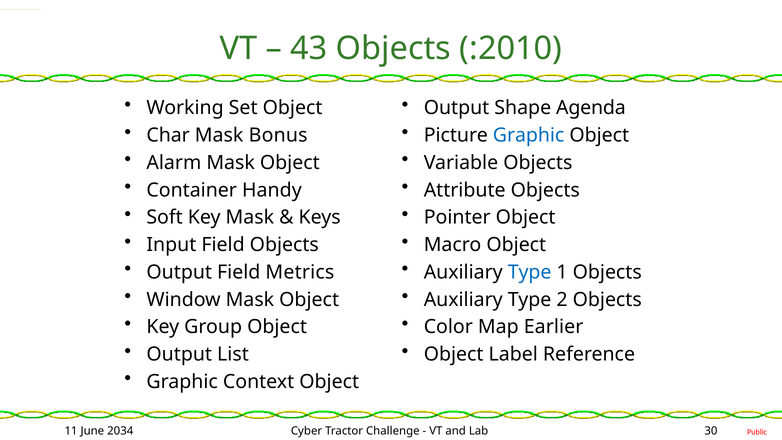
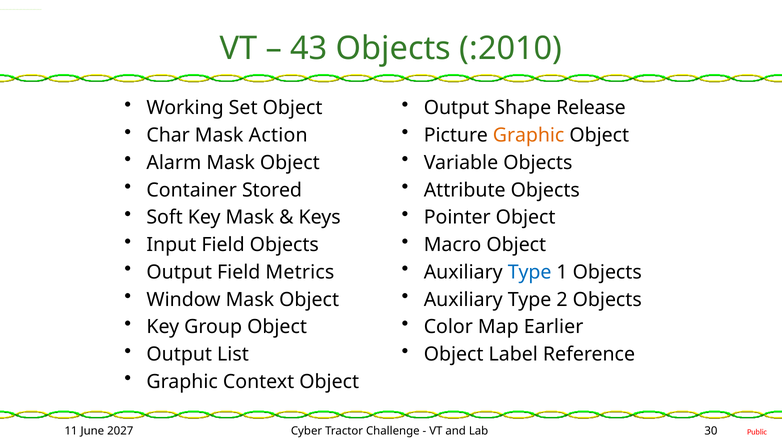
Agenda: Agenda -> Release (591, 108)
Bonus: Bonus -> Action (278, 135)
Graphic colour: blue -> orange (529, 135)
Handy: Handy -> Stored (272, 190)
2034: 2034 -> 2027 (120, 431)
